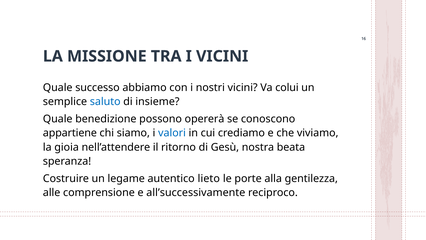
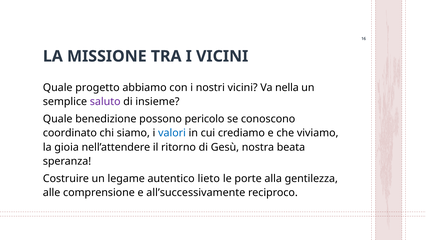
successo: successo -> progetto (97, 87)
colui: colui -> nella (287, 87)
saluto colour: blue -> purple (105, 101)
opererà: opererà -> pericolo (205, 119)
appartiene: appartiene -> coordinato (70, 133)
